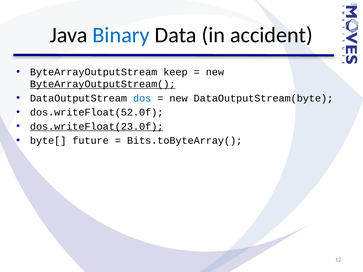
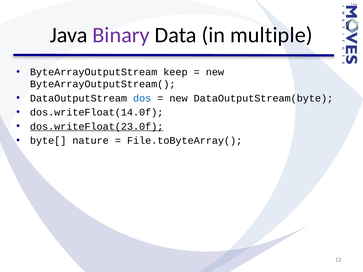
Binary colour: blue -> purple (121, 35)
accident: accident -> multiple (271, 35)
ByteArrayOutputStream( underline: present -> none (103, 84)
dos.writeFloat(52.0f: dos.writeFloat(52.0f -> dos.writeFloat(14.0f (97, 112)
future: future -> nature (91, 141)
Bits.toByteArray(: Bits.toByteArray( -> File.toByteArray( (185, 141)
